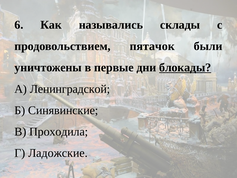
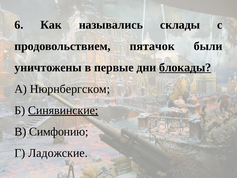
Ленинградской: Ленинградской -> Нюрнбергском (70, 89)
Синявинские underline: none -> present (63, 110)
Проходила: Проходила -> Симфонию (59, 131)
